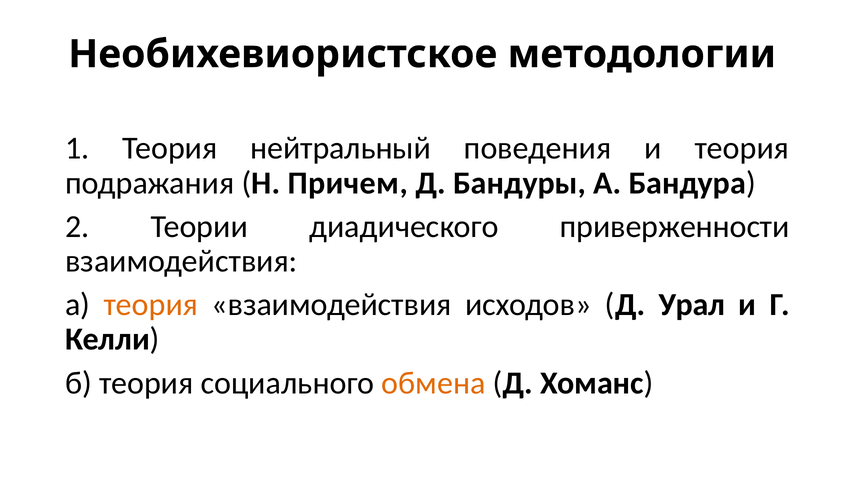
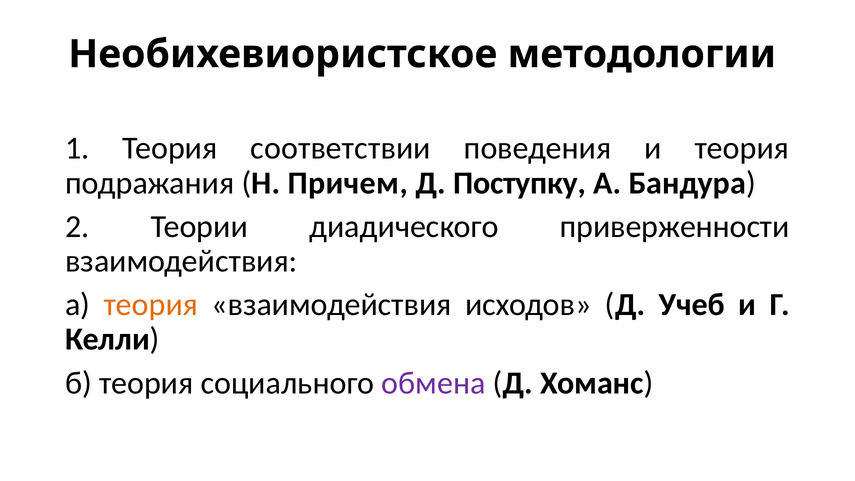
нейтральный: нейтральный -> соответствии (341, 148)
Бандуры: Бандуры -> Поступку (520, 183)
Урал: Урал -> Учеб (692, 305)
обмена colour: orange -> purple (433, 383)
